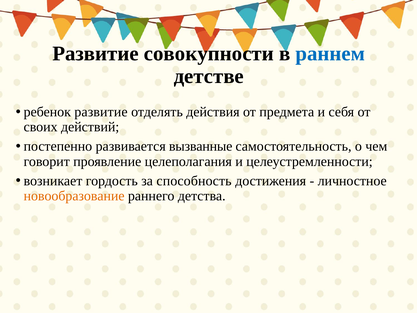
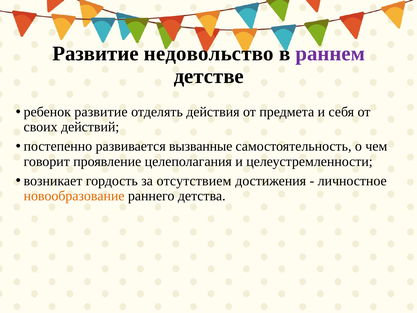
совокупности: совокупности -> недовольство (209, 54)
раннем colour: blue -> purple (330, 54)
способность: способность -> отсутствием (194, 181)
